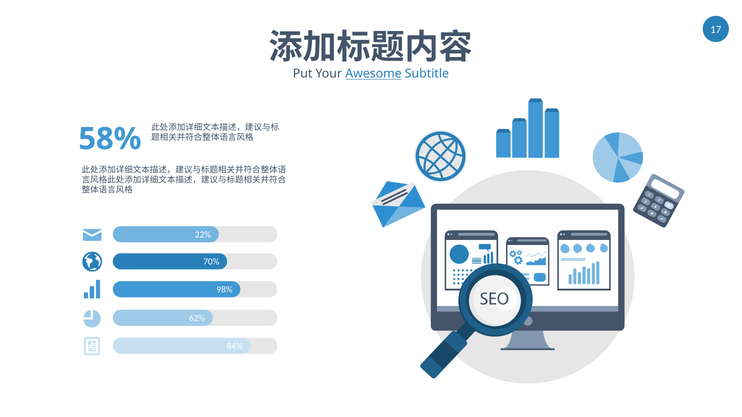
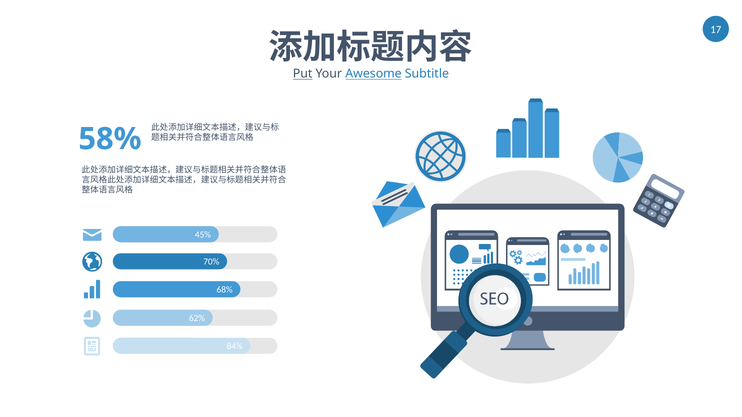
Put underline: none -> present (303, 74)
22%: 22% -> 45% (203, 235)
98%: 98% -> 68% (225, 290)
